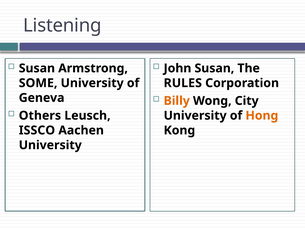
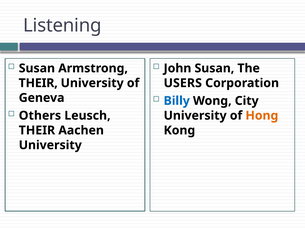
SOME: SOME -> THEIR (38, 83)
RULES: RULES -> USERS (183, 83)
Billy colour: orange -> blue (177, 101)
ISSCO: ISSCO -> THEIR (37, 130)
